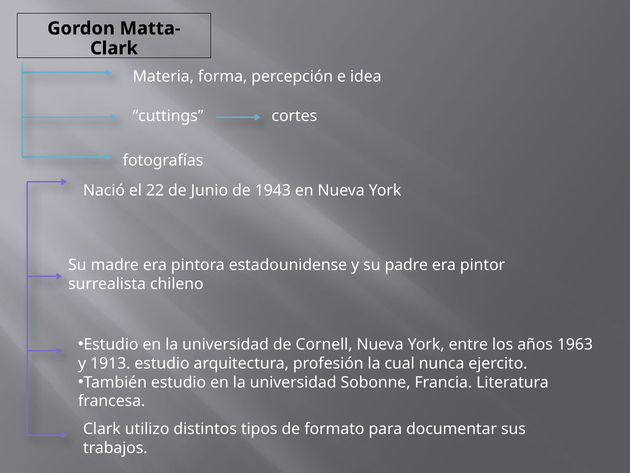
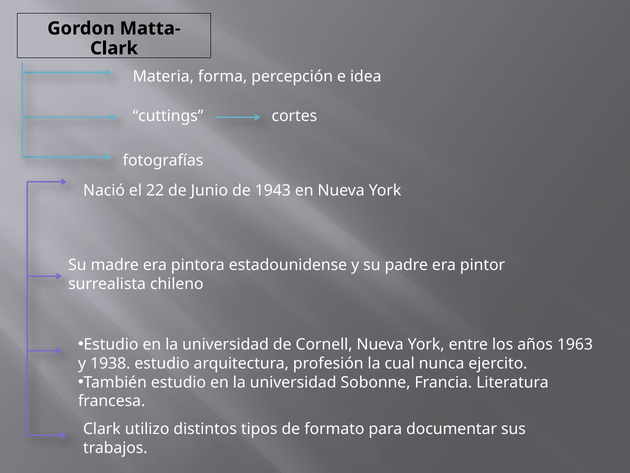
1913: 1913 -> 1938 (110, 363)
